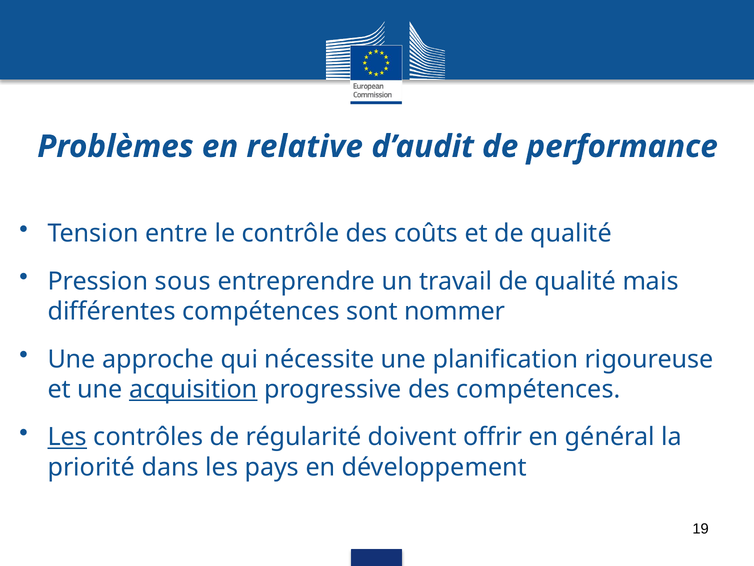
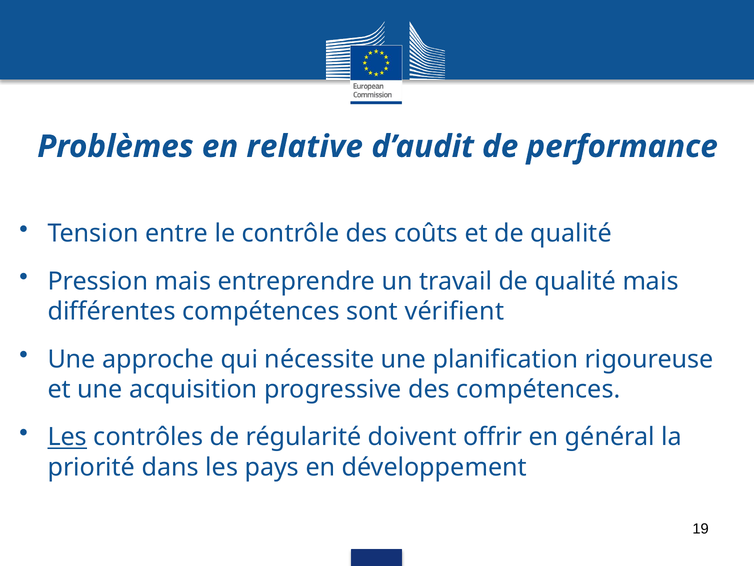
Pression sous: sous -> mais (183, 281)
nommer: nommer -> vérifient (454, 311)
acquisition underline: present -> none (193, 389)
